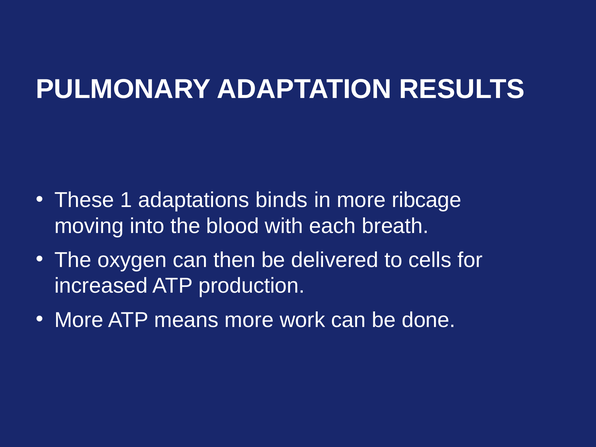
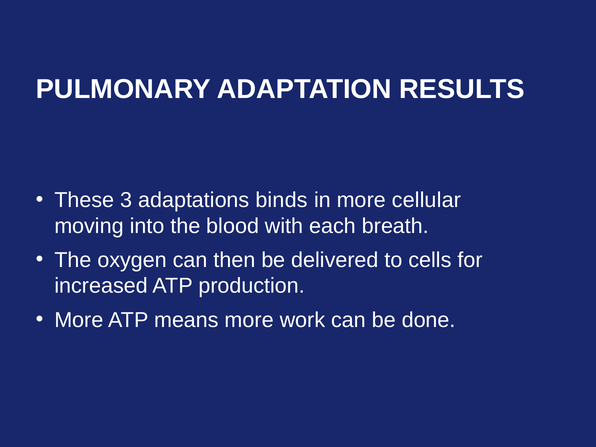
1: 1 -> 3 (126, 200)
ribcage: ribcage -> cellular (426, 200)
